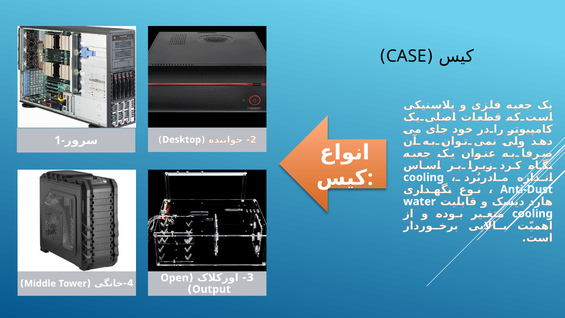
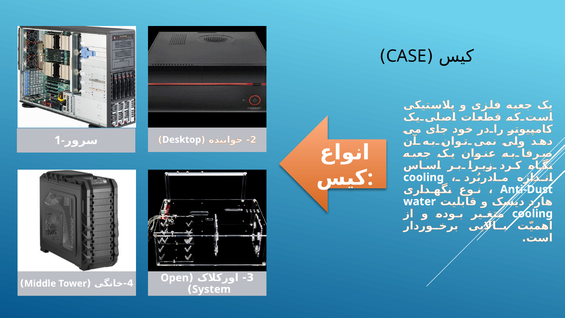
Output: Output -> System (211, 289)
